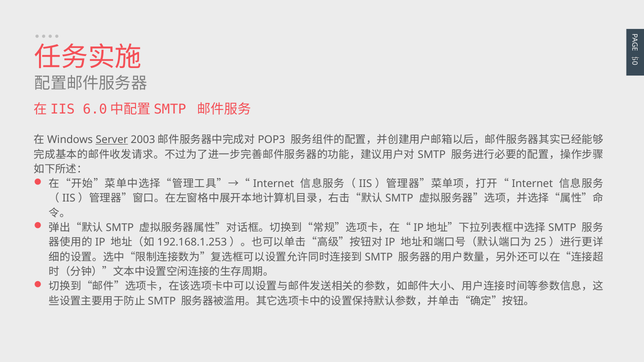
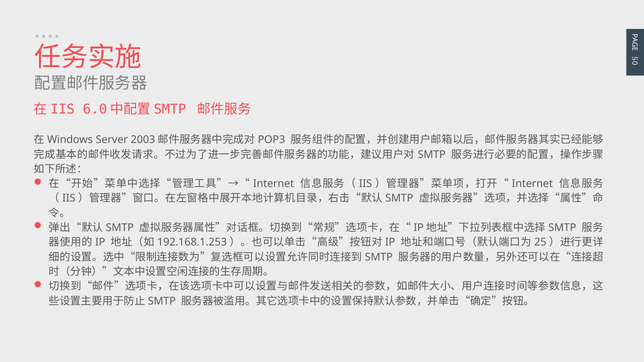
Server underline: present -> none (112, 140)
